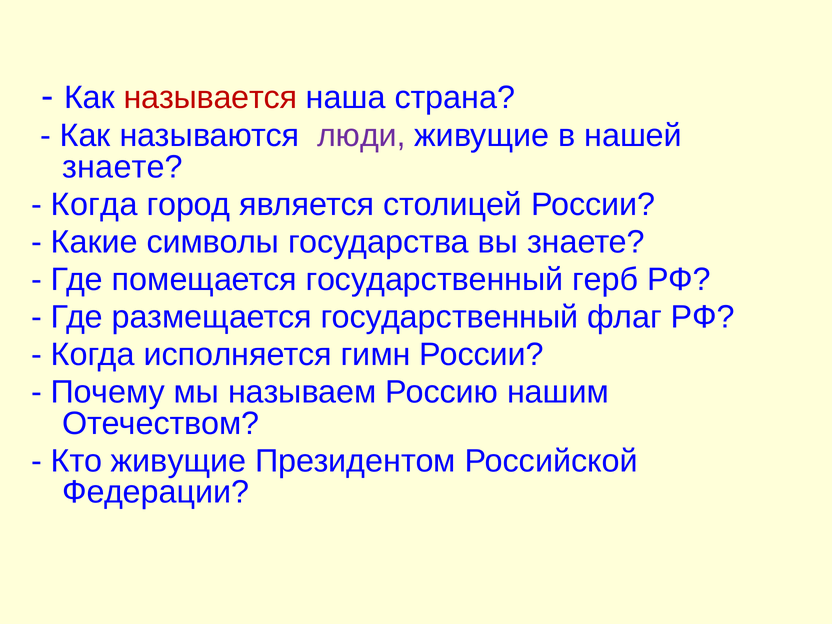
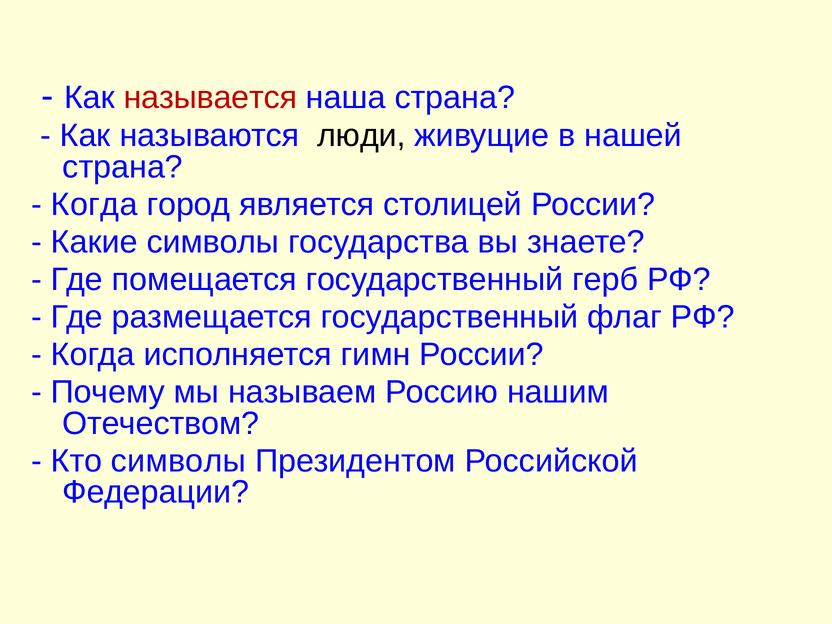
люди colour: purple -> black (361, 136)
знаете: знаете -> страна (123, 167)
Кто живущие: живущие -> символы (178, 461)
